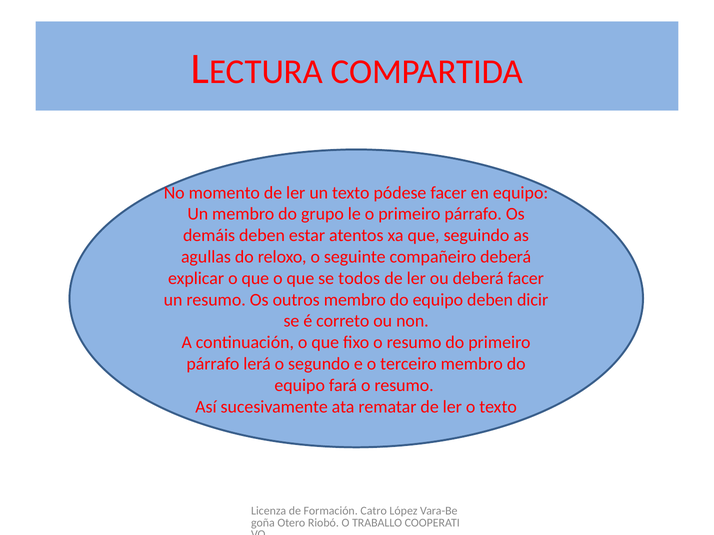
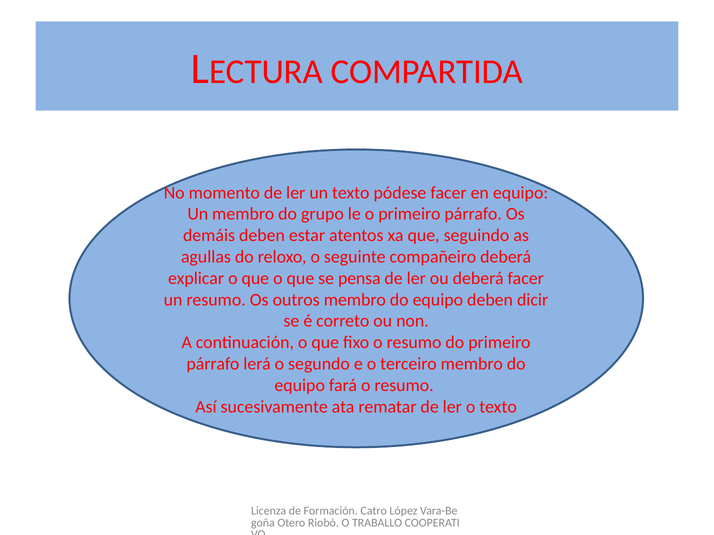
todos: todos -> pensa (359, 279)
